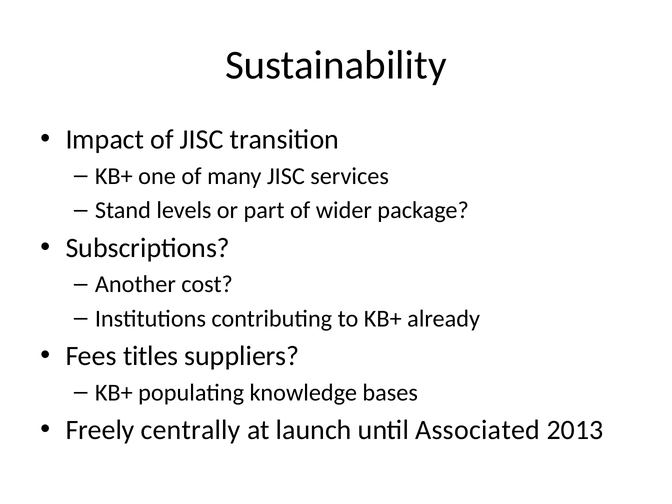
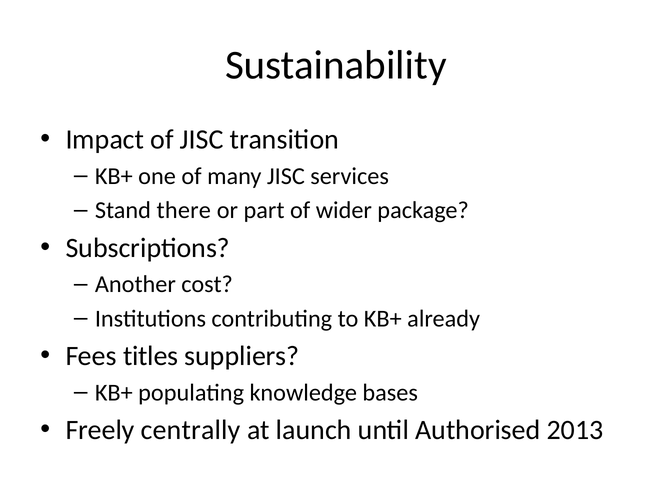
levels: levels -> there (184, 210)
Associated: Associated -> Authorised (478, 430)
